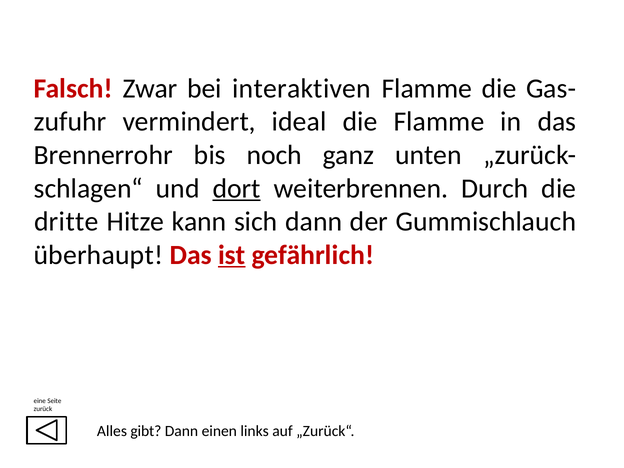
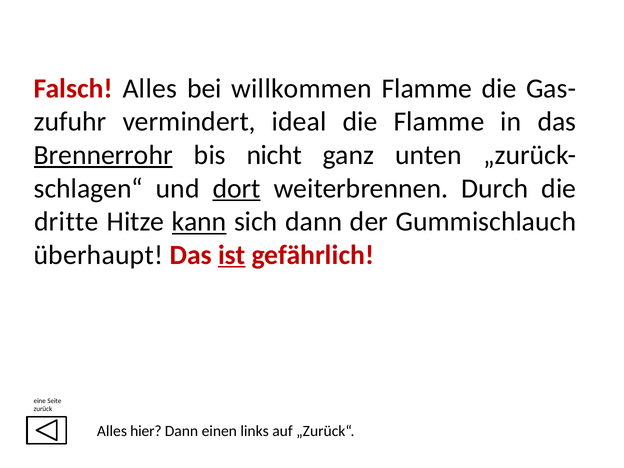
Falsch Zwar: Zwar -> Alles (150, 89)
interaktiven: interaktiven -> willkommen (302, 89)
Brennerrohr underline: none -> present (103, 155)
noch: noch -> nicht (274, 155)
kann underline: none -> present (199, 222)
gibt: gibt -> hier (146, 431)
